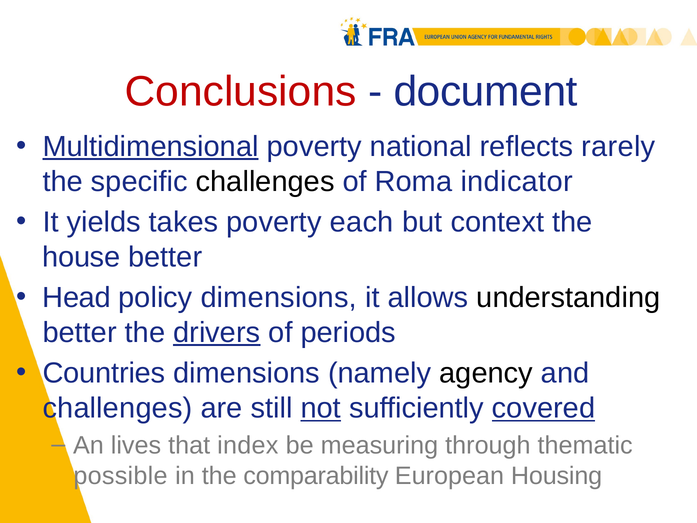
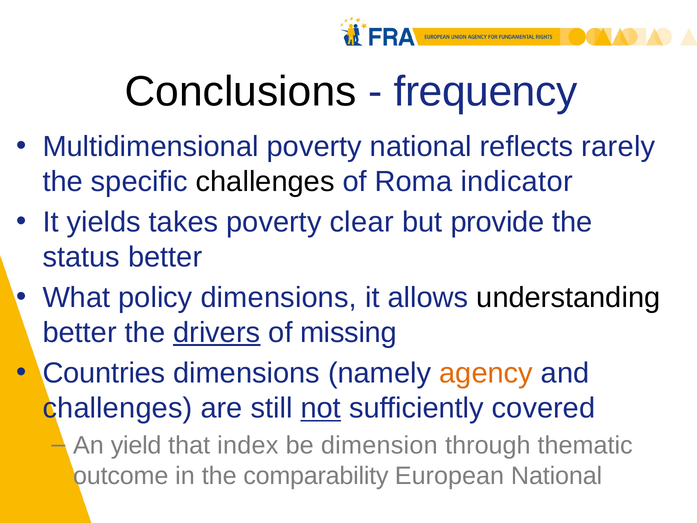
Conclusions colour: red -> black (241, 92)
document: document -> frequency (486, 92)
Multidimensional underline: present -> none (151, 147)
each: each -> clear (362, 222)
context: context -> provide (497, 222)
house: house -> status (81, 257)
Head: Head -> What (76, 298)
periods: periods -> missing (348, 332)
agency colour: black -> orange (486, 373)
covered underline: present -> none (544, 408)
lives: lives -> yield (136, 445)
measuring: measuring -> dimension (379, 445)
possible: possible -> outcome (121, 476)
European Housing: Housing -> National (557, 476)
